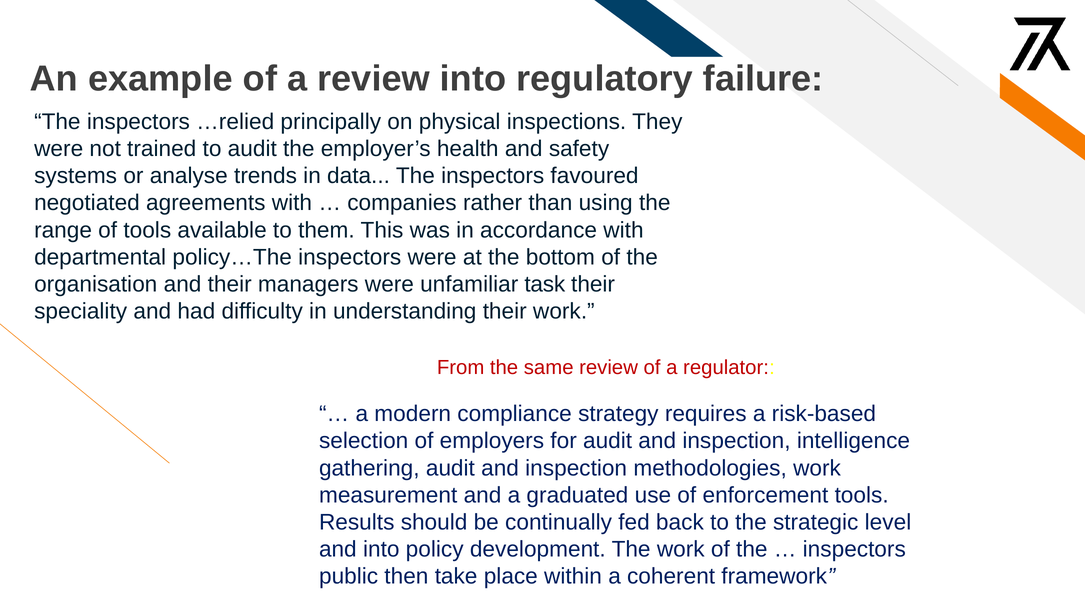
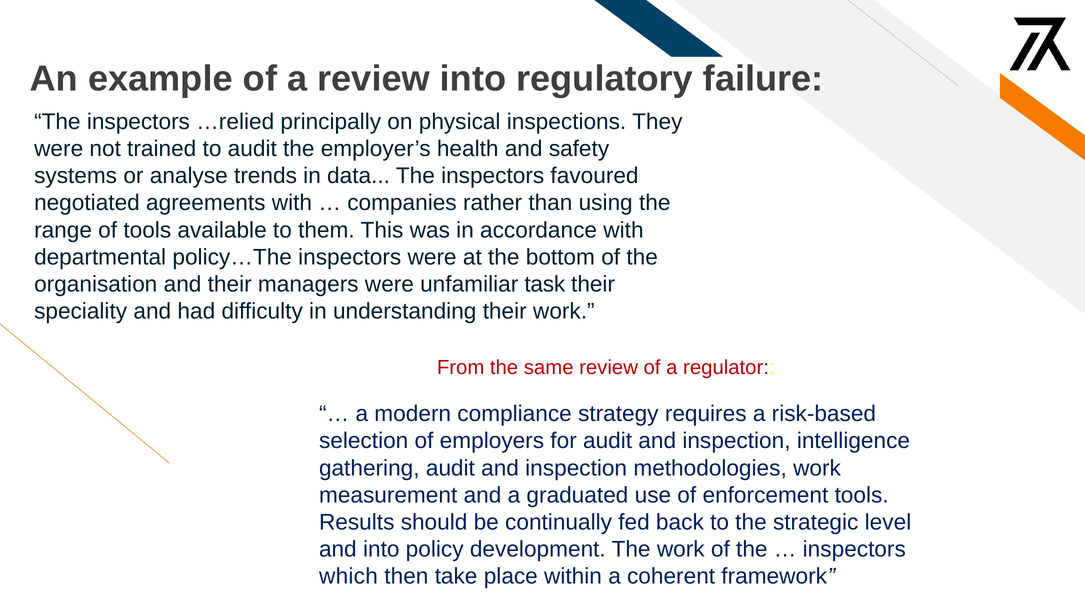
public: public -> which (348, 577)
